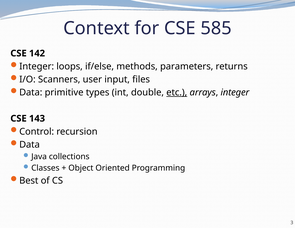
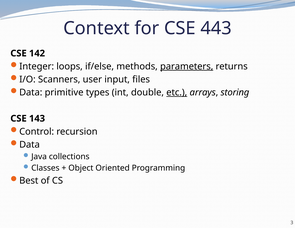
585: 585 -> 443 (216, 28)
parameters underline: none -> present (187, 66)
arrays integer: integer -> storing (235, 92)
